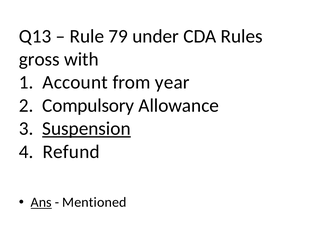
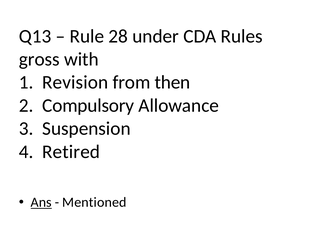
79: 79 -> 28 (118, 36)
Account: Account -> Revision (75, 82)
year: year -> then (172, 82)
Suspension underline: present -> none (86, 129)
Refund: Refund -> Retired (71, 152)
